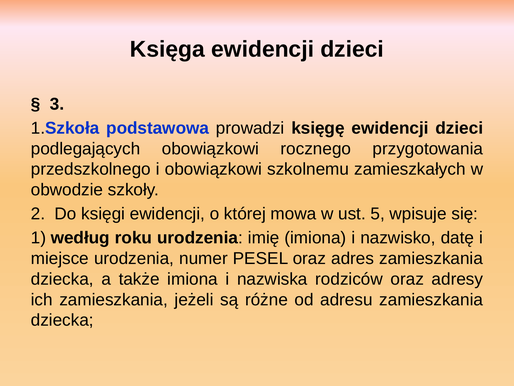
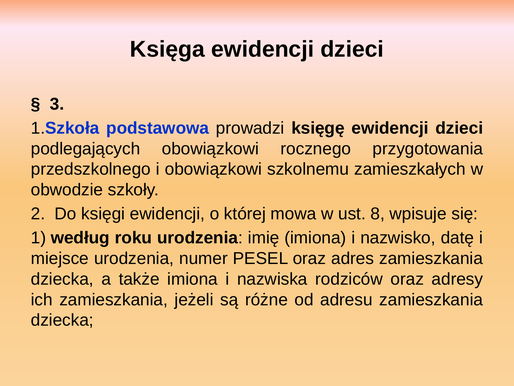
5: 5 -> 8 (378, 214)
